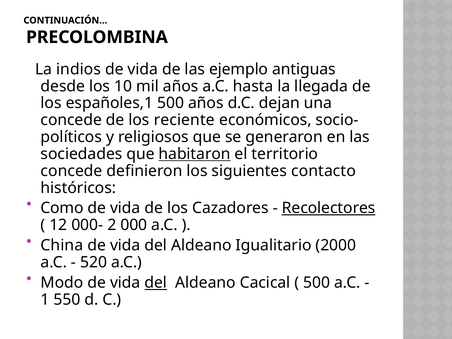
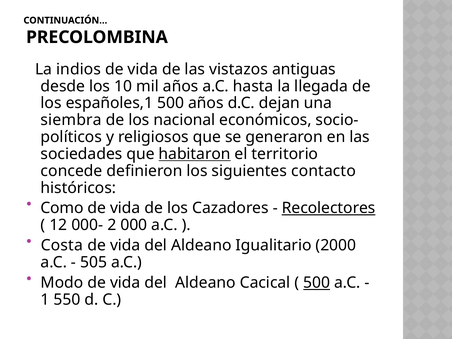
ejemplo: ejemplo -> vistazos (239, 69)
concede: concede -> siembra (71, 120)
reciente: reciente -> nacional (184, 120)
China: China -> Costa (62, 245)
520: 520 -> 505 (94, 262)
del underline: present -> none (156, 283)
500 underline: none -> present (317, 283)
